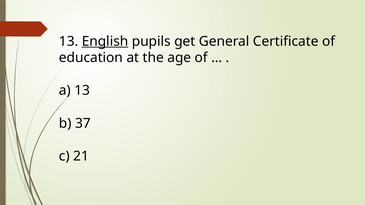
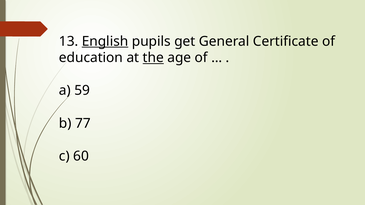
the underline: none -> present (153, 58)
a 13: 13 -> 59 (82, 91)
37: 37 -> 77 (83, 123)
21: 21 -> 60 (81, 156)
